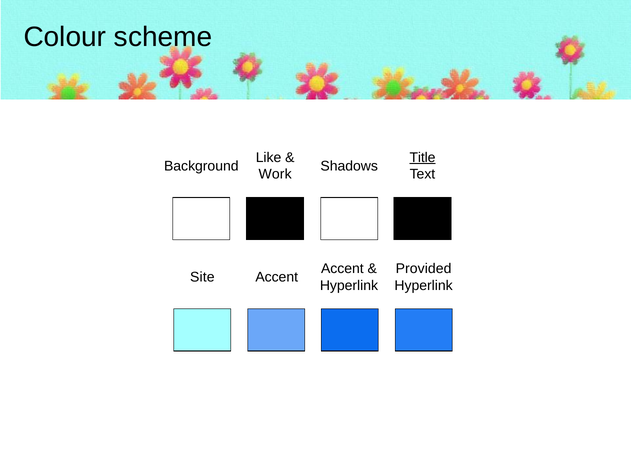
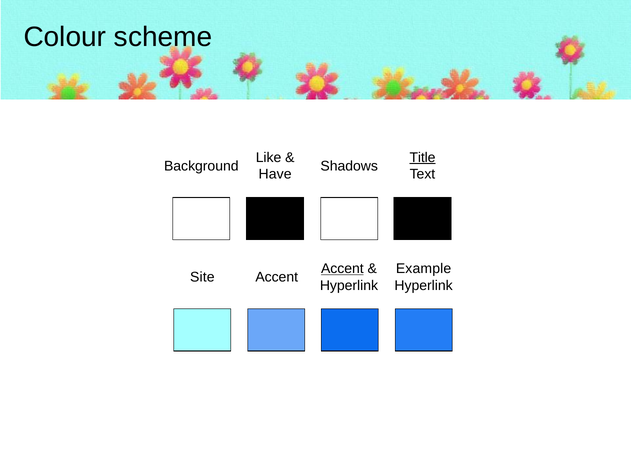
Work: Work -> Have (275, 174)
Provided: Provided -> Example (424, 269)
Accent underline: none -> present (342, 269)
